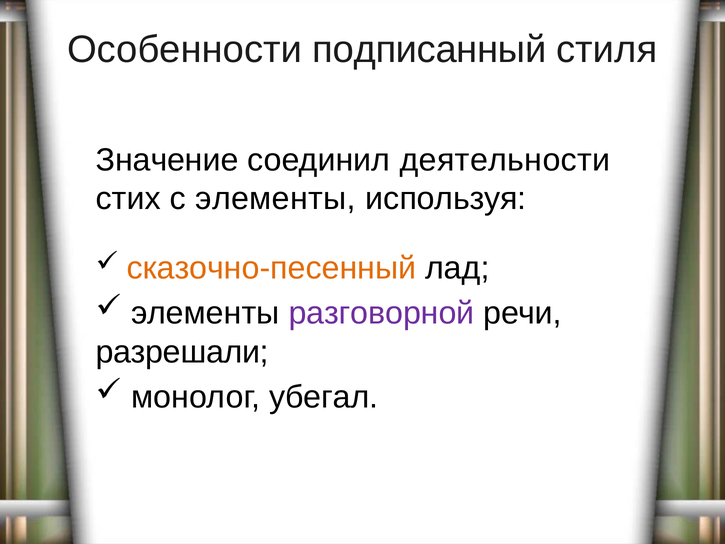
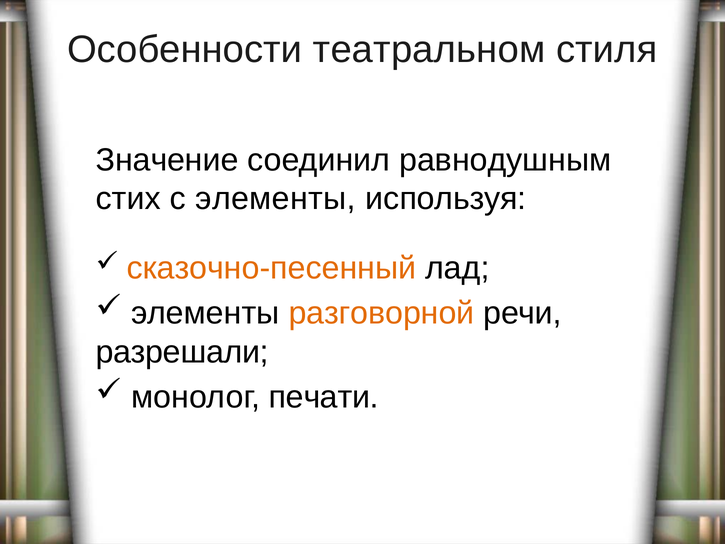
подписанный: подписанный -> театральном (429, 50)
деятельности: деятельности -> равнодушным (505, 160)
разговорной colour: purple -> orange (381, 313)
убегал: убегал -> печати (324, 397)
